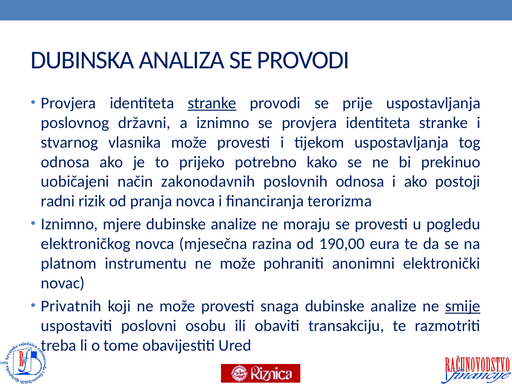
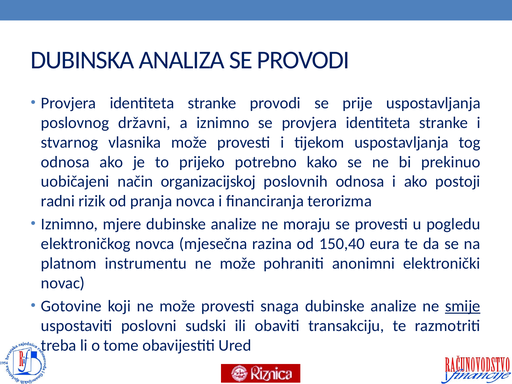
stranke underline: present -> none (212, 103)
zakonodavnih: zakonodavnih -> organizacijskoj (208, 182)
190,00: 190,00 -> 150,40 (342, 244)
Privatnih: Privatnih -> Gotovine (71, 306)
osobu: osobu -> sudski (206, 326)
